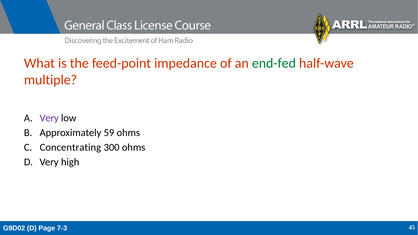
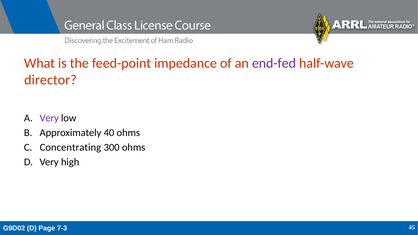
end-fed colour: green -> purple (274, 63)
multiple: multiple -> director (50, 80)
59: 59 -> 40 (109, 133)
